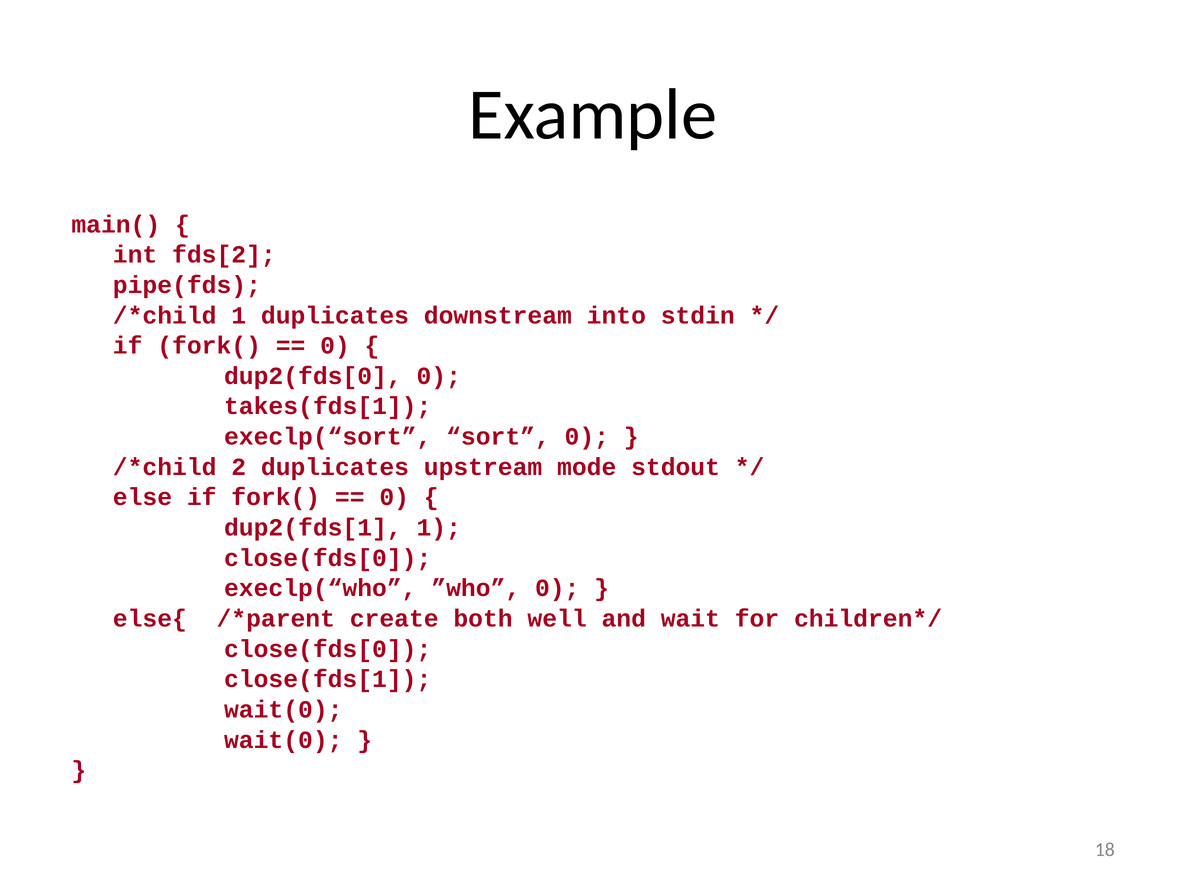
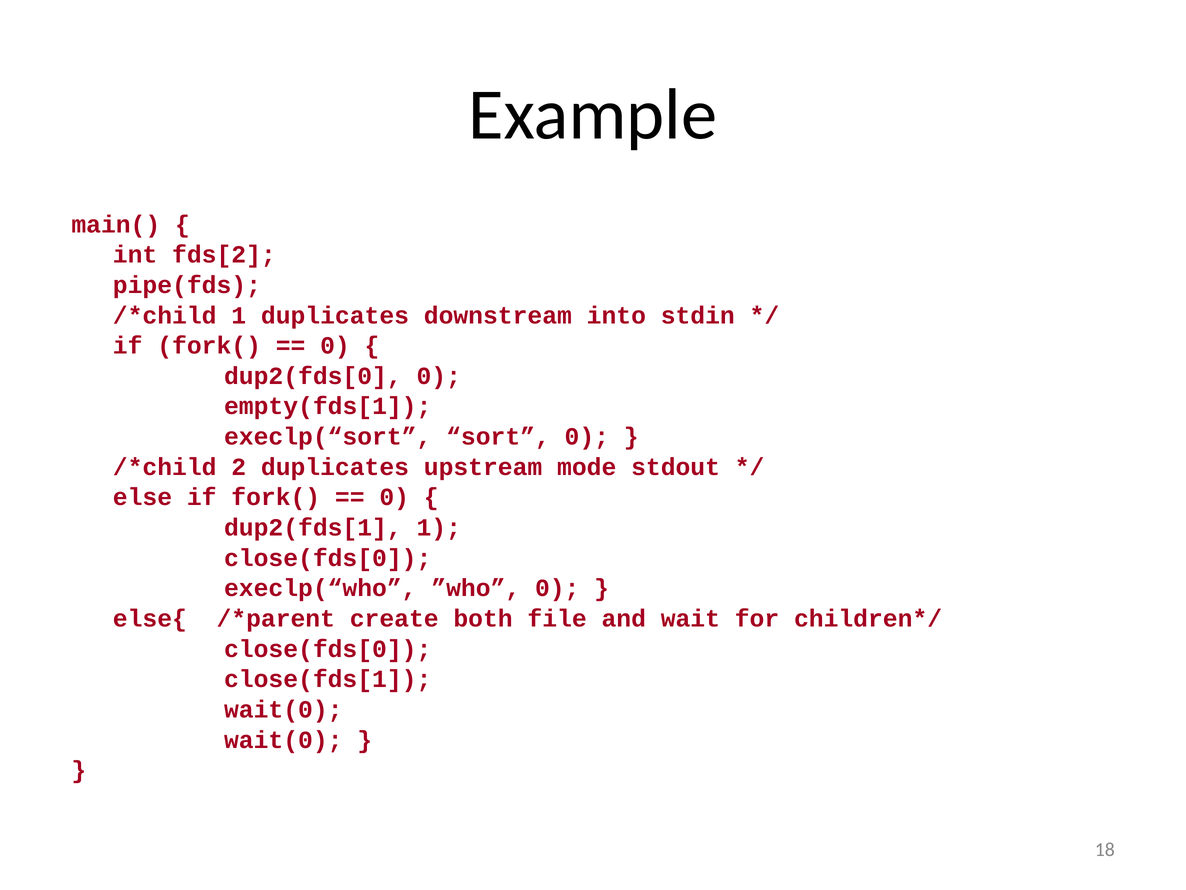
takes(fds[1: takes(fds[1 -> empty(fds[1 (328, 406)
well: well -> file (557, 618)
